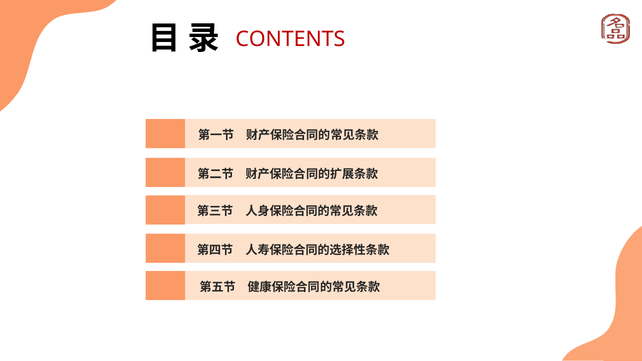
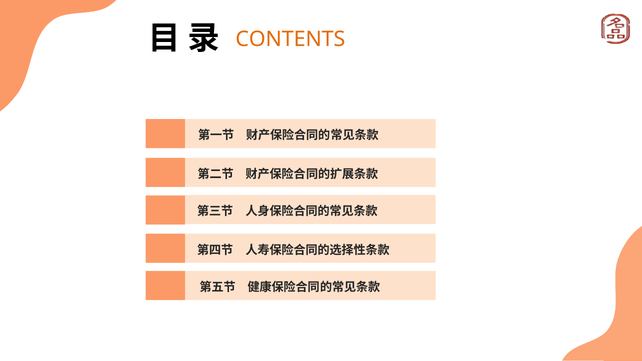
CONTENTS colour: red -> orange (290, 39)
